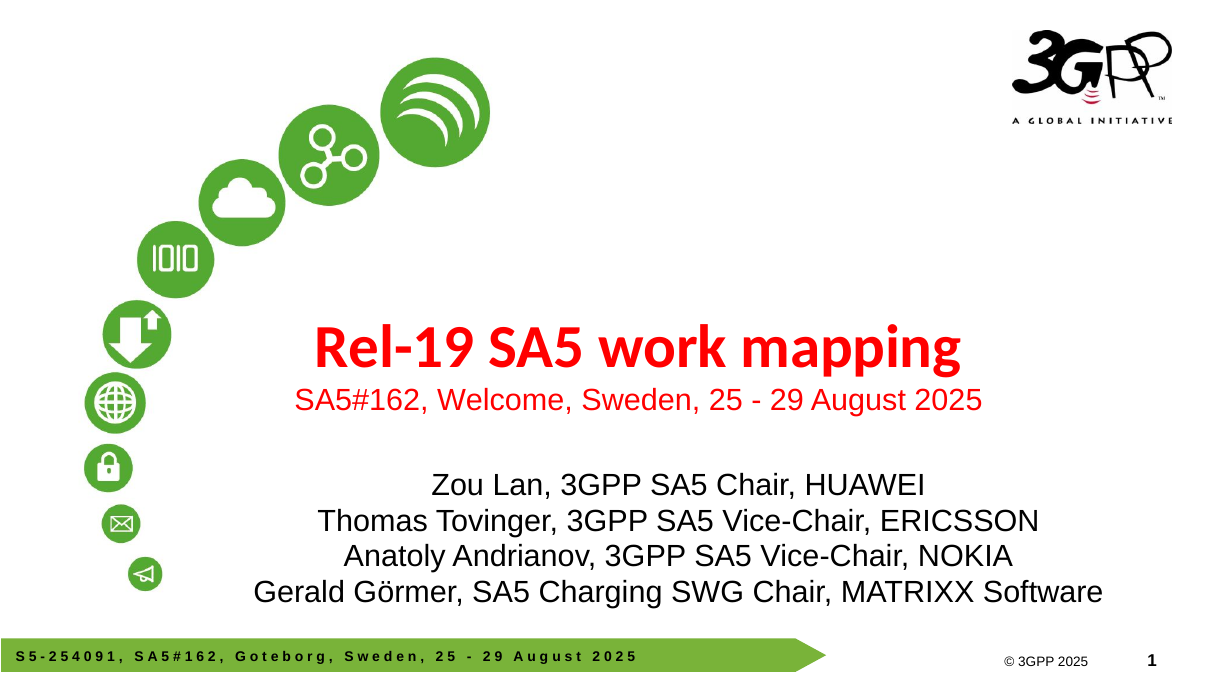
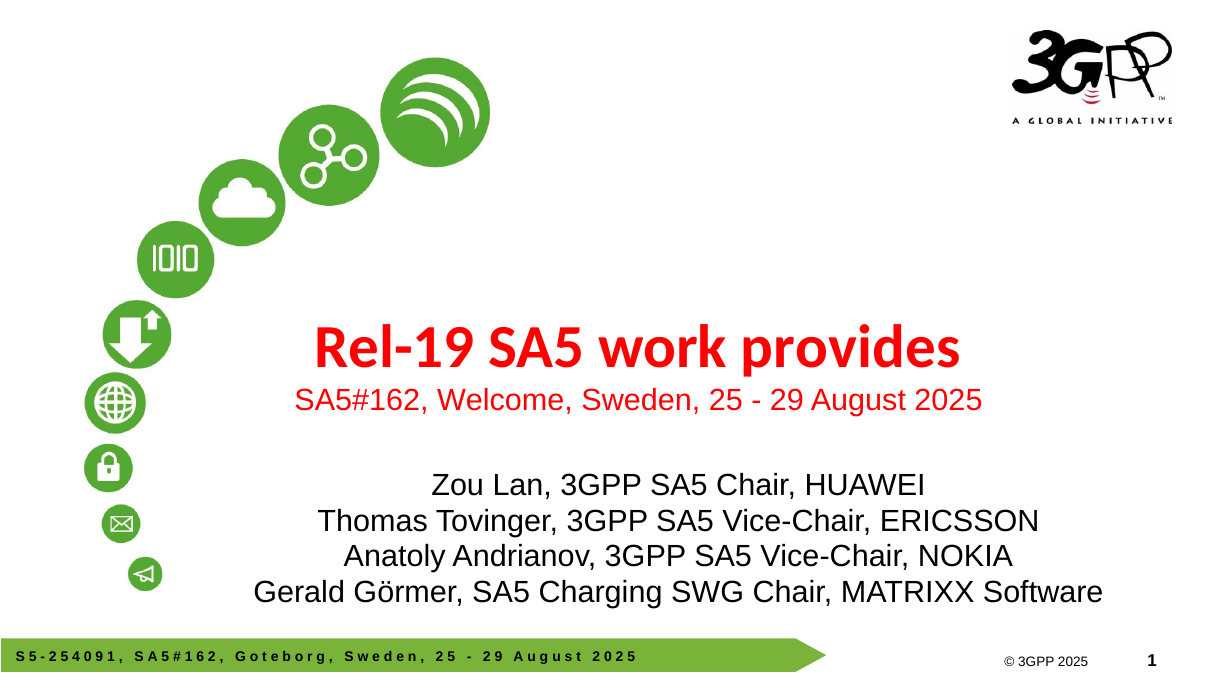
mapping: mapping -> provides (851, 347)
